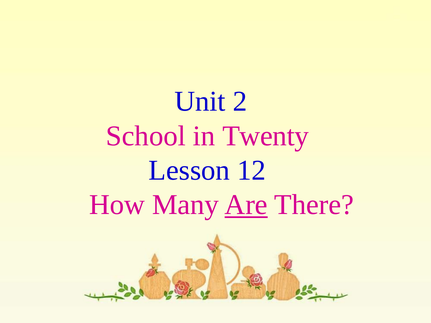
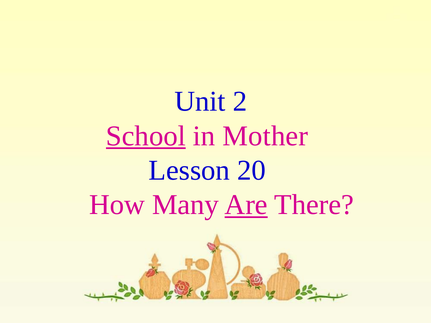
School underline: none -> present (146, 136)
Twenty: Twenty -> Mother (265, 136)
12: 12 -> 20 (251, 170)
